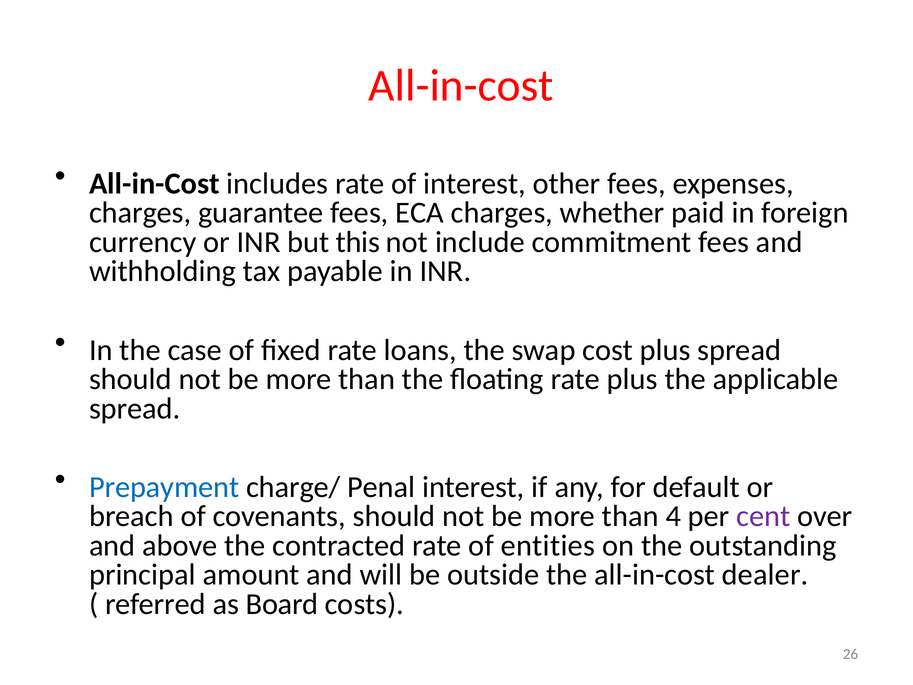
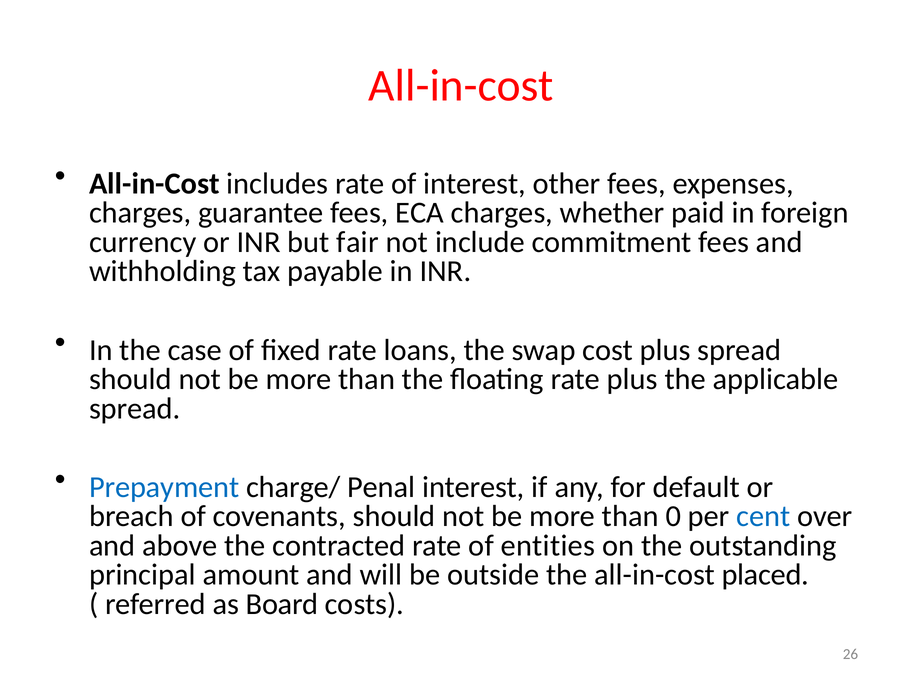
this: this -> fair (358, 242)
4: 4 -> 0 (673, 516)
cent colour: purple -> blue (763, 516)
dealer: dealer -> placed (765, 575)
